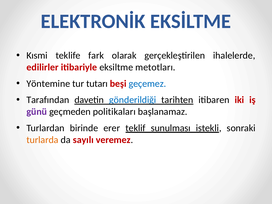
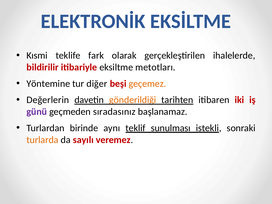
edilirler: edilirler -> bildirilir (43, 67)
tutarı: tutarı -> diğer (97, 84)
geçemez colour: blue -> orange (147, 84)
Tarafından: Tarafından -> Değerlerin (48, 100)
gönderildiği colour: blue -> orange (133, 100)
politikaları: politikaları -> sıradasınız (114, 112)
erer: erer -> aynı (112, 128)
